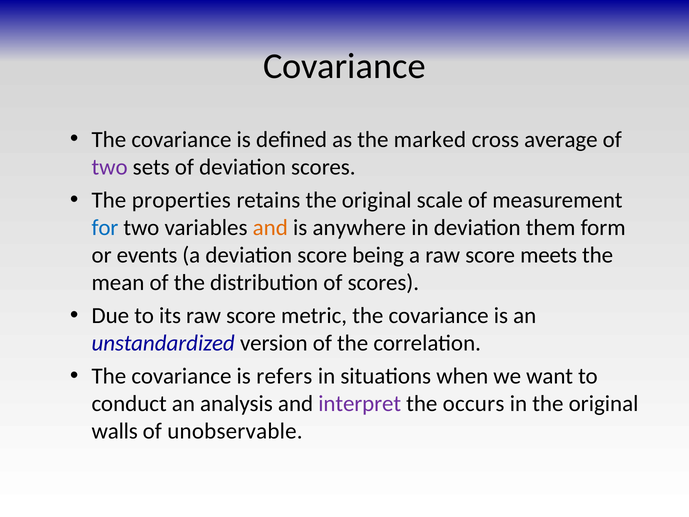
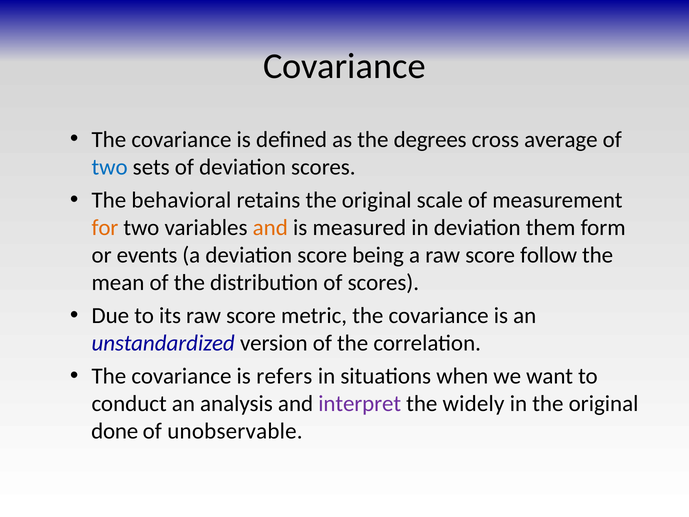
marked: marked -> degrees (430, 139)
two colour: purple -> blue (110, 167)
properties: properties -> behavioral (181, 200)
for colour: blue -> orange (105, 227)
anywhere: anywhere -> measured (359, 227)
meets: meets -> follow (549, 255)
occurs: occurs -> widely (474, 404)
walls: walls -> done (115, 431)
